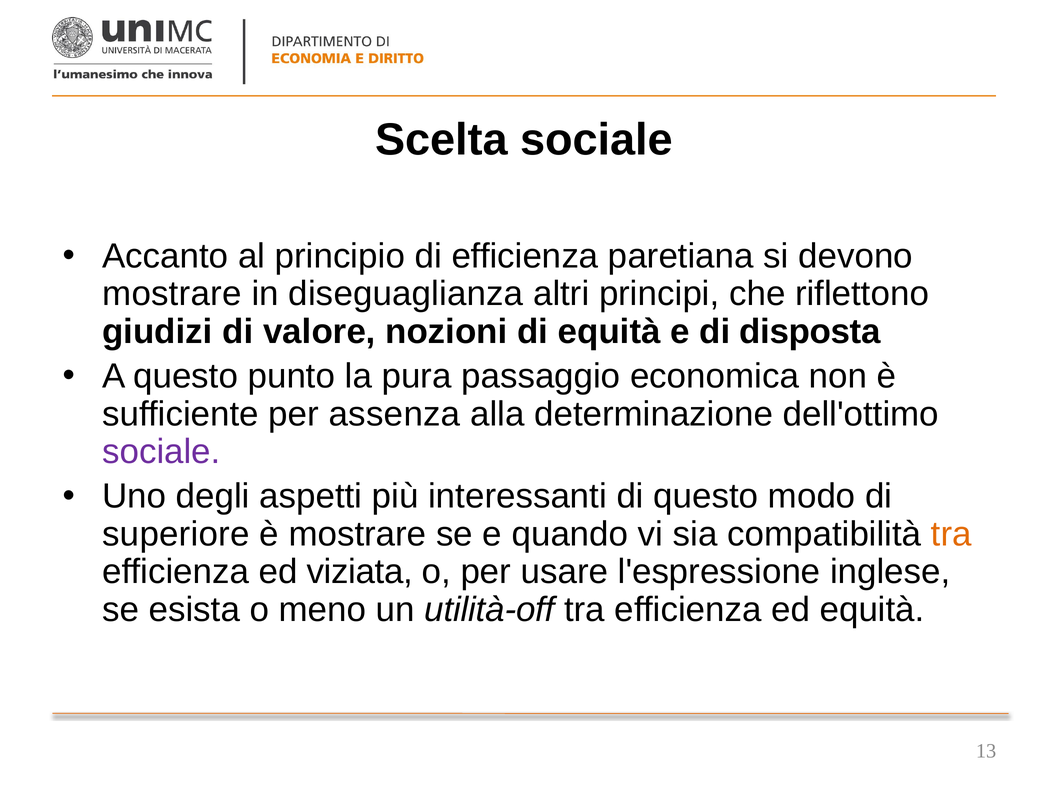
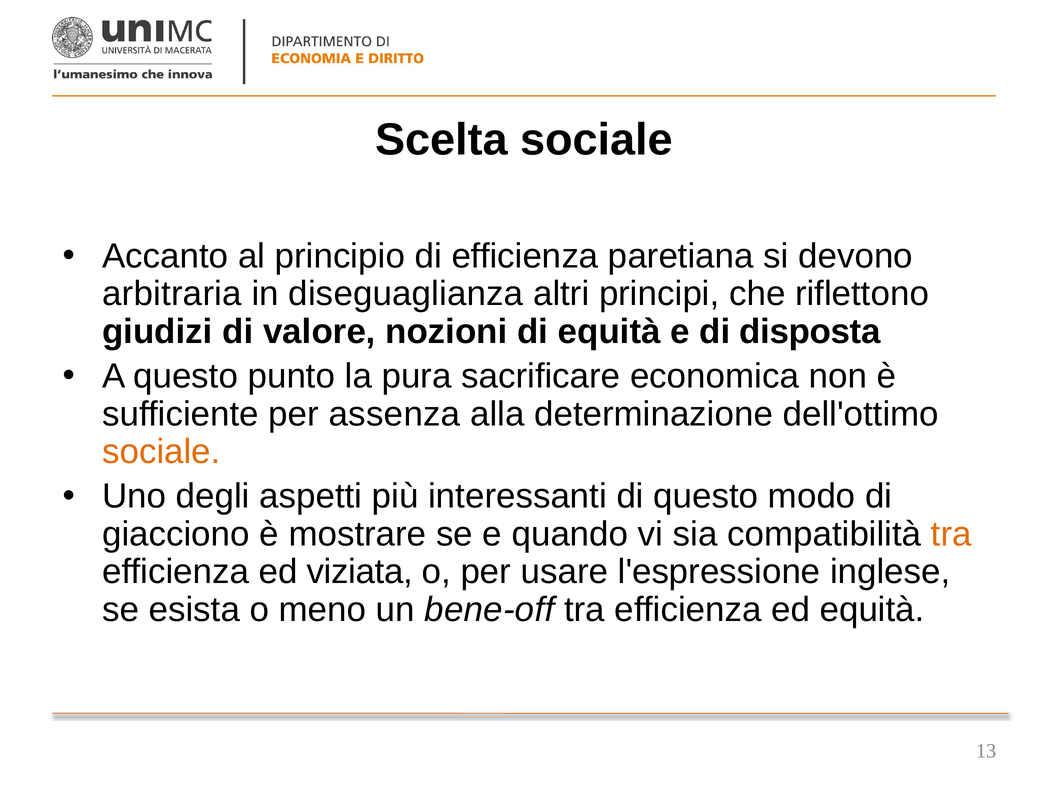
mostrare: mostrare -> arbitraria (172, 294)
passaggio: passaggio -> sacrificare (541, 376)
sociale colour: purple -> orange (161, 452)
superiore: superiore -> giacciono (176, 534)
utilità-off: utilità-off -> bene-off (489, 610)
